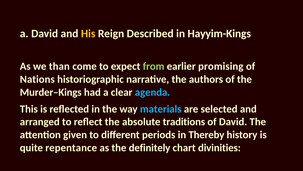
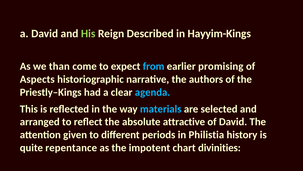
His colour: yellow -> light green (88, 34)
from colour: light green -> light blue (154, 66)
Nations: Nations -> Aspects (37, 79)
Murder–Kings: Murder–Kings -> Priestly–Kings (51, 92)
traditions: traditions -> attractive (184, 121)
Thereby: Thereby -> Philistia (206, 134)
definitely: definitely -> impotent (150, 147)
